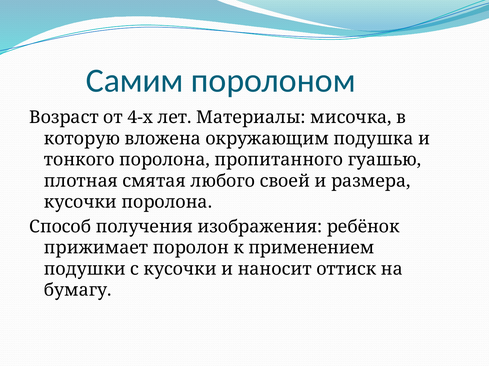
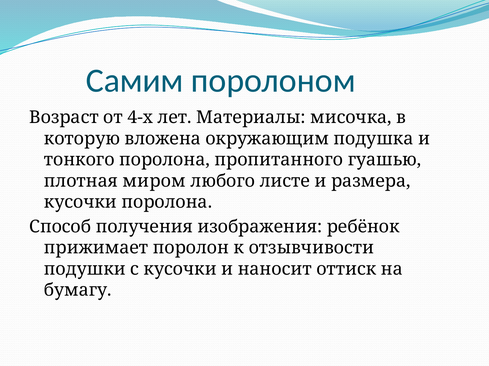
смятая: смятая -> миром (154, 181)
своей: своей -> листе (285, 181)
применением: применением -> отзывчивости (311, 248)
